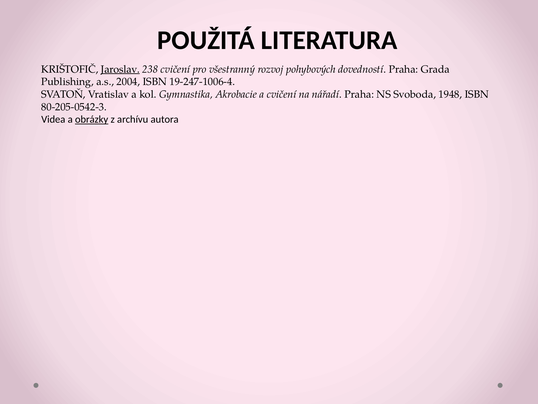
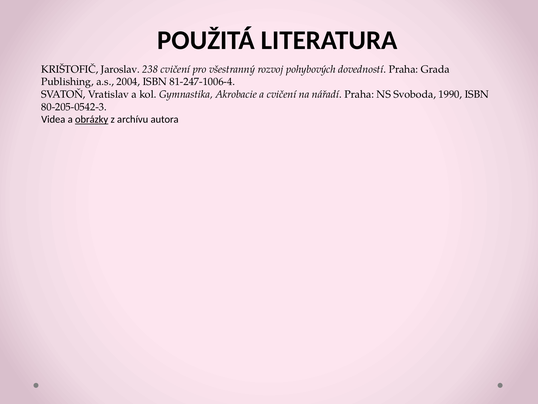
Jaroslav underline: present -> none (120, 69)
19-247-1006-4: 19-247-1006-4 -> 81-247-1006-4 (202, 82)
1948: 1948 -> 1990 (450, 94)
